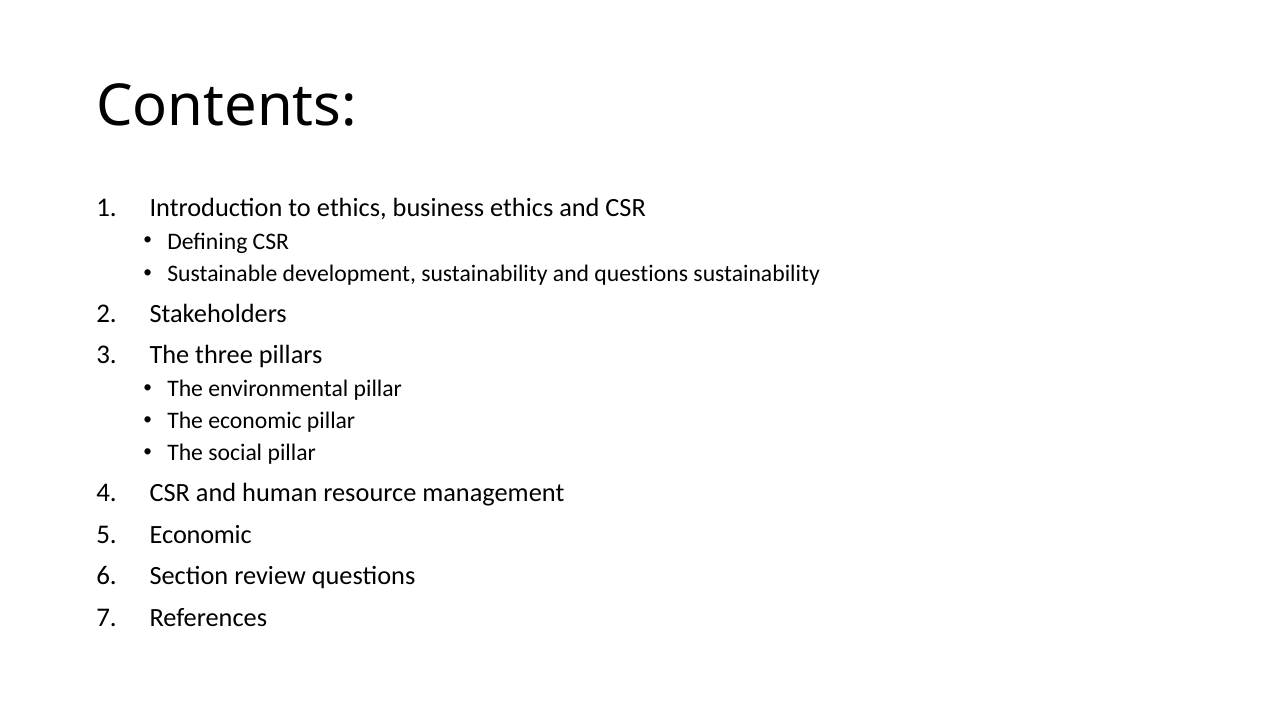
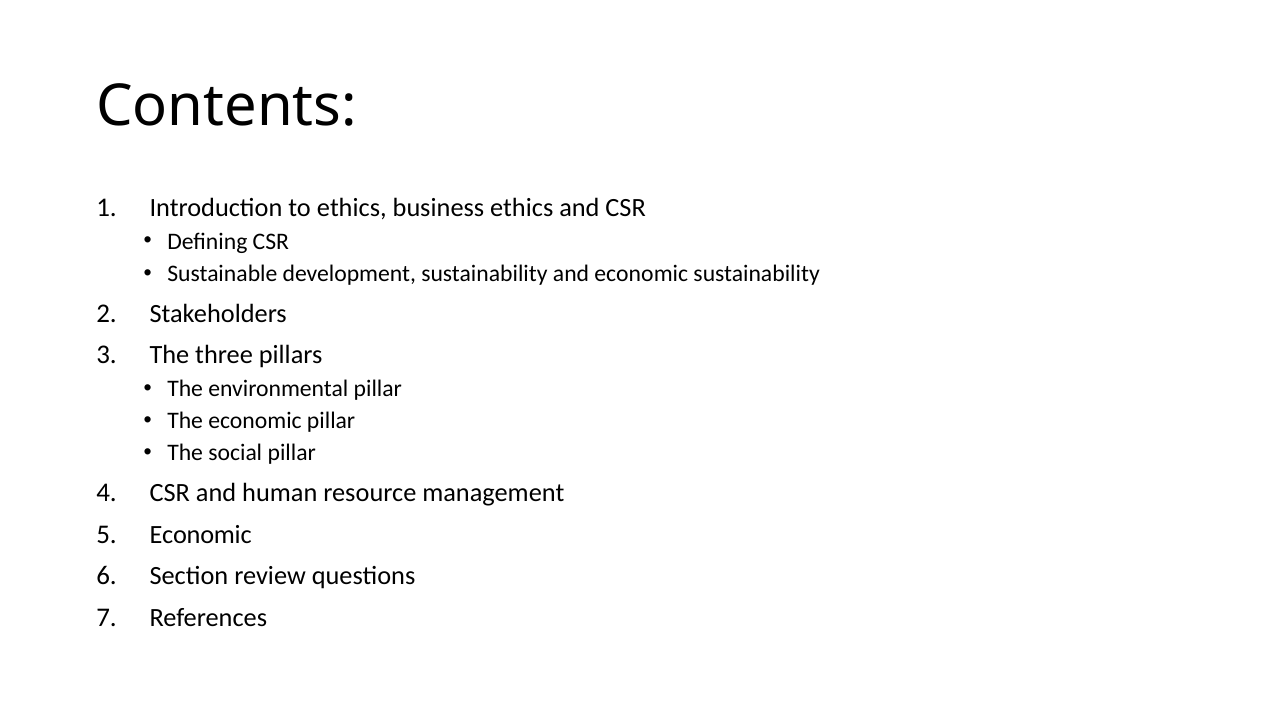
and questions: questions -> economic (641, 274)
